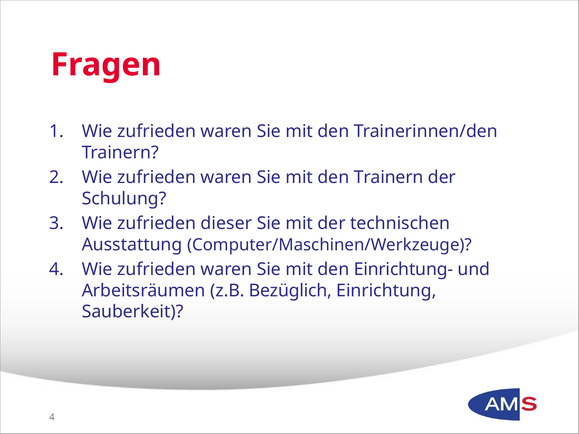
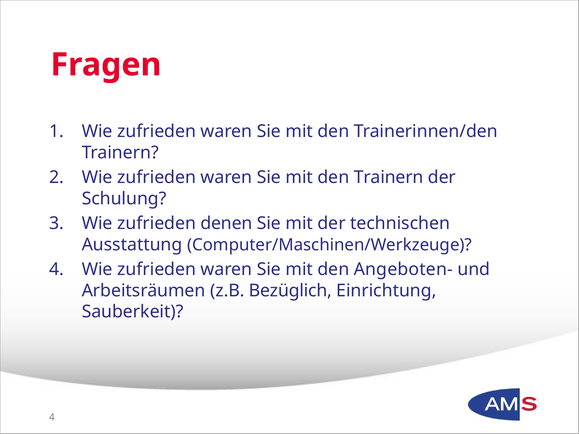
dieser: dieser -> denen (226, 224)
Einrichtung-: Einrichtung- -> Angeboten- (403, 269)
